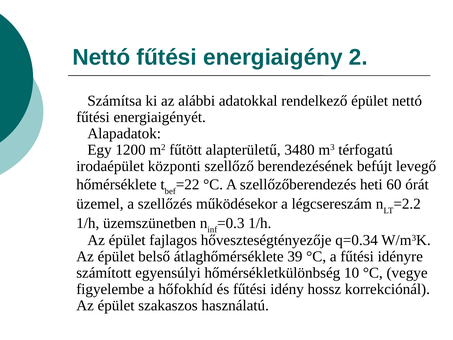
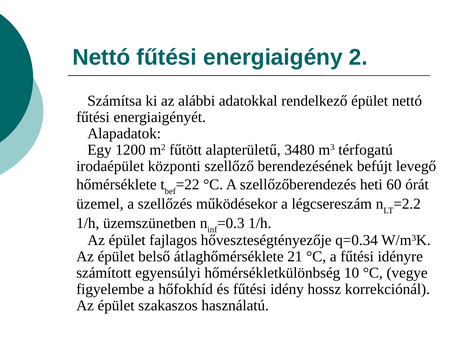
39: 39 -> 21 (295, 256)
